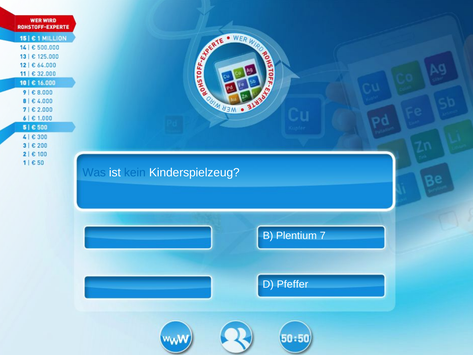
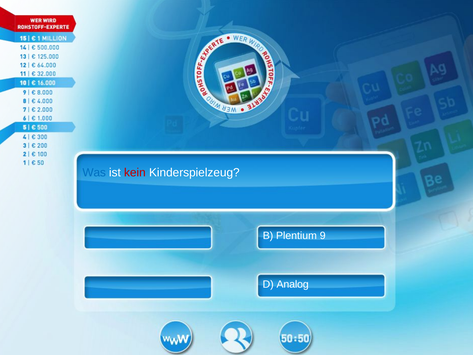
kein colour: blue -> red (135, 172)
7: 7 -> 9 (323, 235)
Pfeffer: Pfeffer -> Analog (293, 284)
